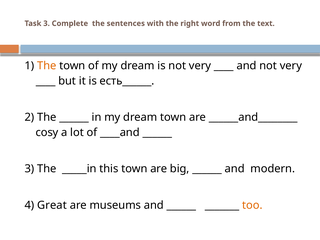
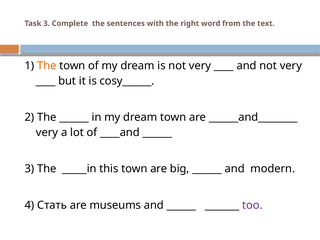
есть______: есть______ -> cosy______ (127, 81)
cosy: cosy -> very (47, 132)
Great: Great -> Стать (52, 205)
too colour: orange -> purple (252, 205)
